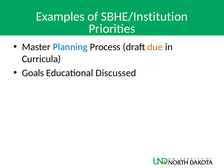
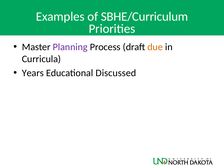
SBHE/Institution: SBHE/Institution -> SBHE/Curriculum (145, 17)
Planning colour: blue -> purple (70, 47)
Goals: Goals -> Years (33, 73)
